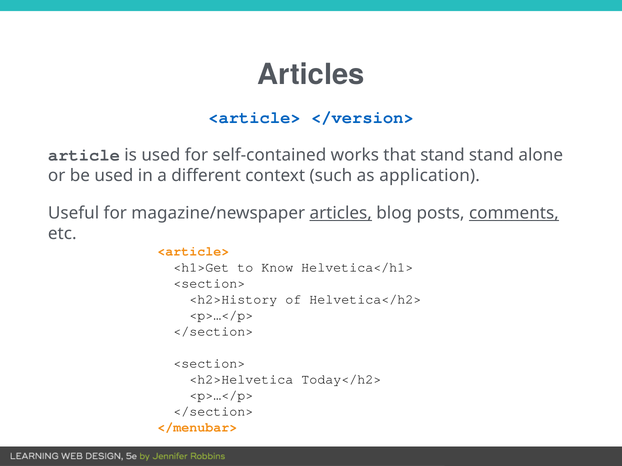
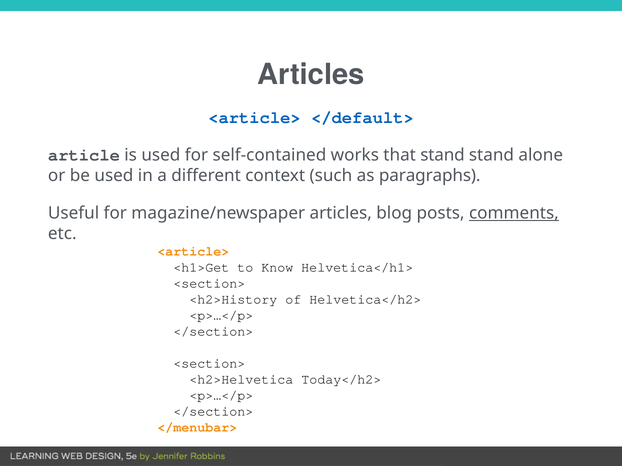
</version>: </version> -> </default> (362, 118)
application: application -> paragraphs (430, 176)
articles underline: present -> none (341, 213)
